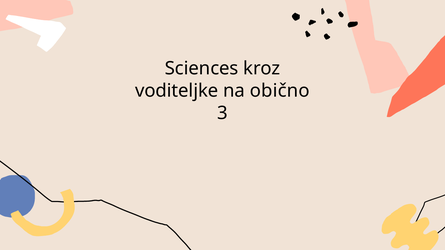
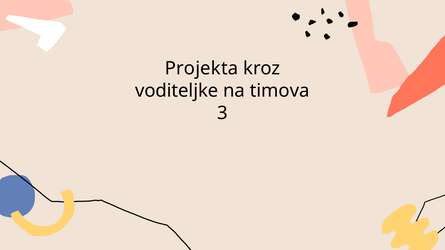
Sciences: Sciences -> Projekta (202, 69)
obično: obično -> timova (280, 91)
